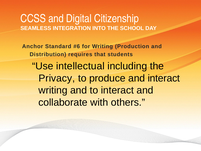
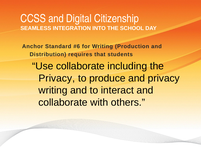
Use intellectual: intellectual -> collaborate (80, 66)
and interact: interact -> privacy (164, 78)
